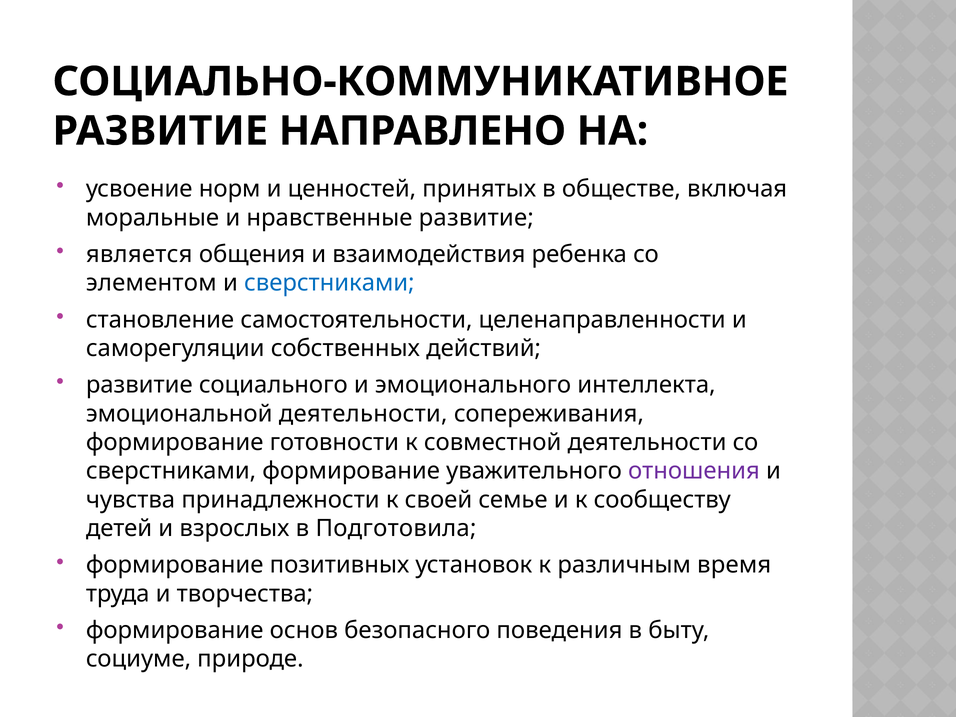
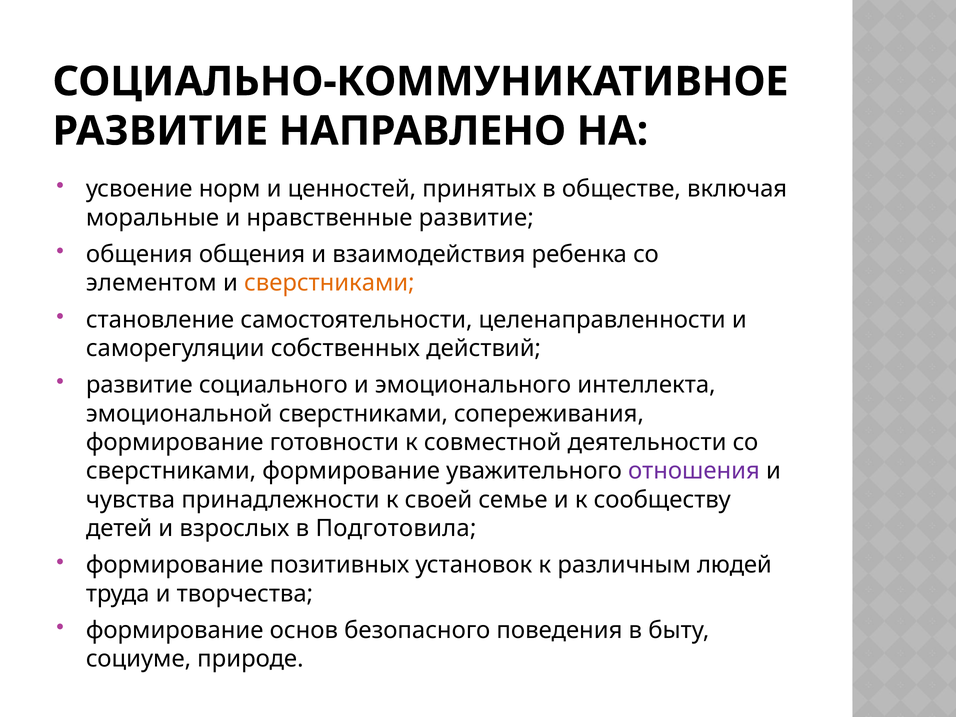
является: является -> общения (139, 254)
сверстниками colour: blue -> orange (329, 283)
эмоциональной деятельности: деятельности -> сверстниками (363, 414)
время: время -> людей (734, 565)
